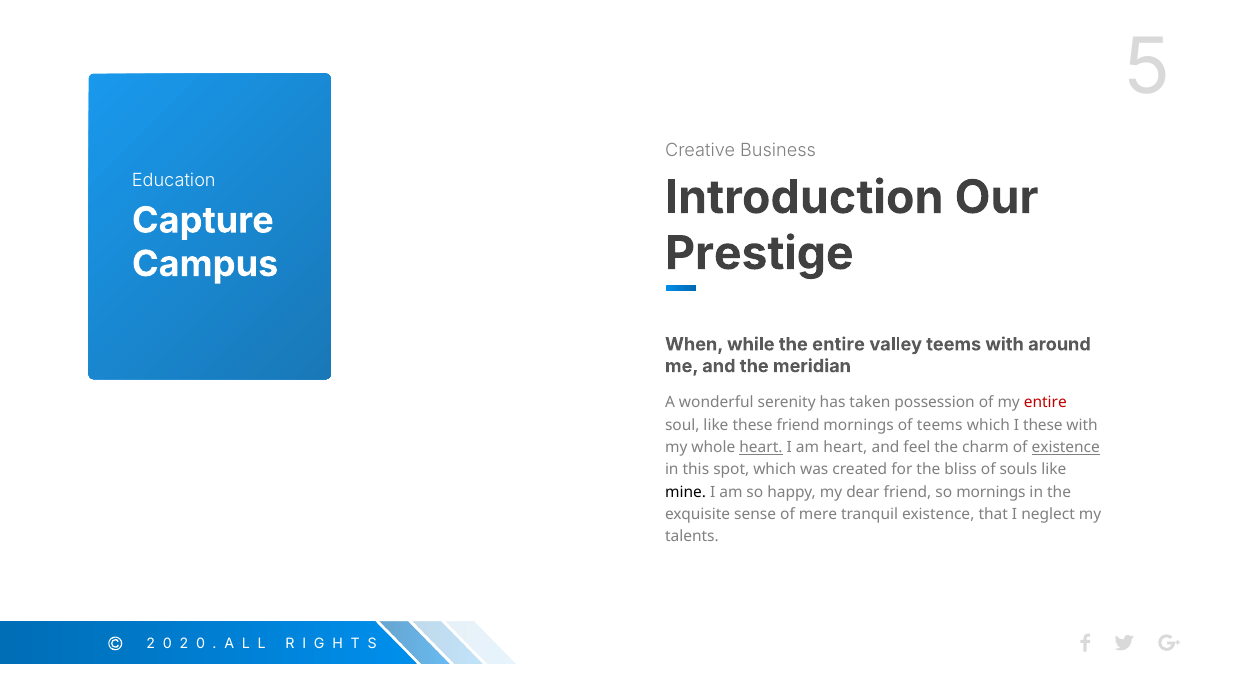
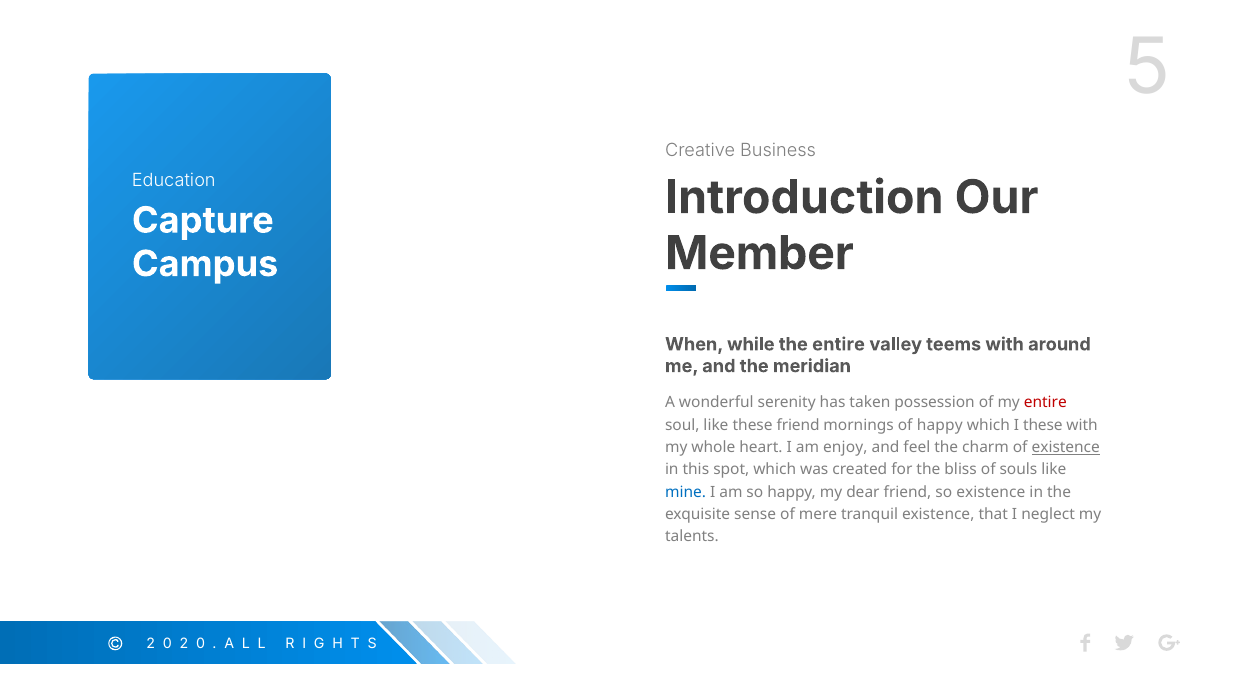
Prestige: Prestige -> Member (759, 254)
of teems: teems -> happy (940, 425)
heart underline: present -> none (761, 447)
am heart: heart -> enjoy (845, 447)
mine colour: black -> blue (686, 492)
so mornings: mornings -> existence (991, 492)
